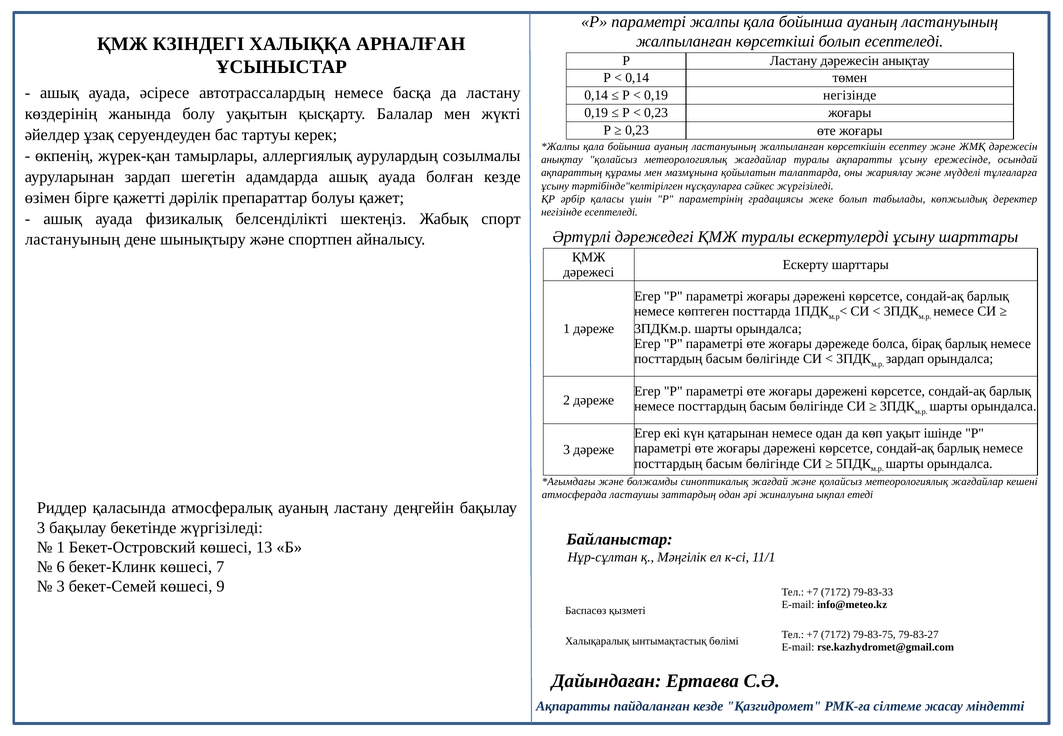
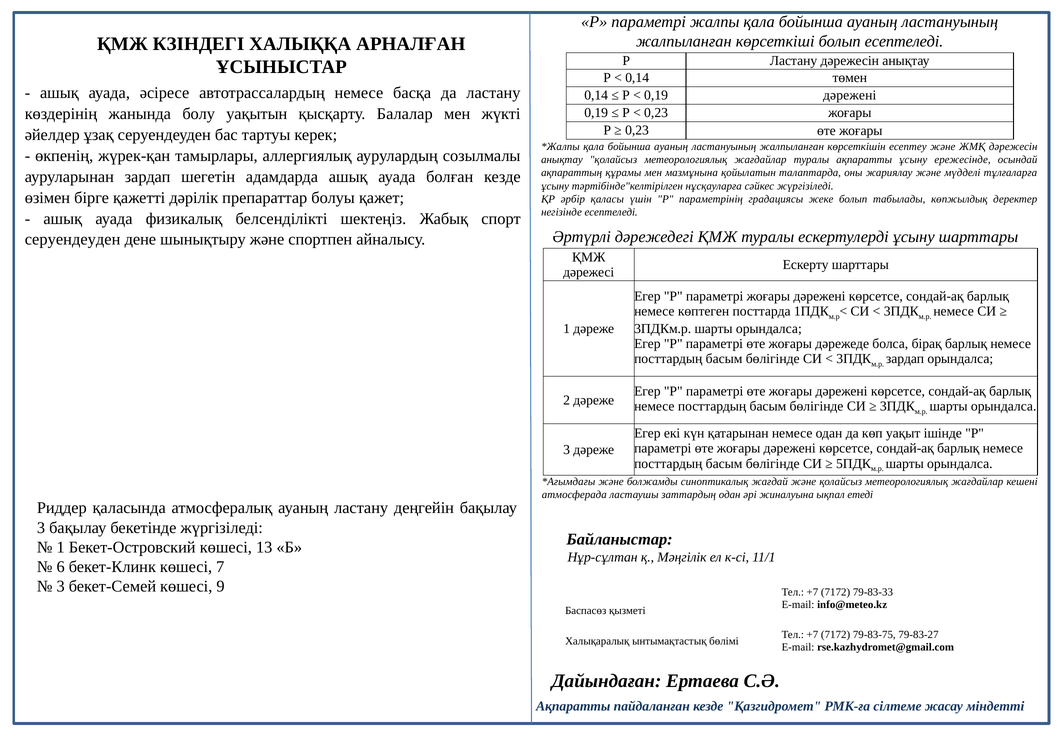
0,19 негізінде: негізінде -> дәрежені (850, 95)
ластануының: ластануының -> серуендеуден (73, 240)
